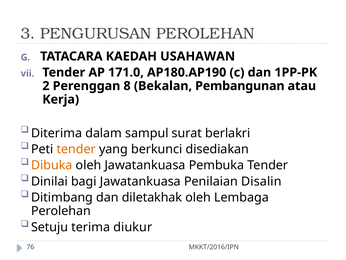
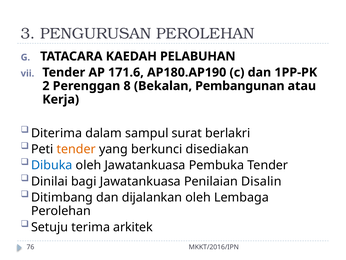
USAHAWAN: USAHAWAN -> PELABUHAN (198, 56)
171.0: 171.0 -> 171.6 (126, 72)
Dibuka colour: orange -> blue (52, 165)
diletakhak: diletakhak -> dijalankan (152, 197)
diukur: diukur -> arkitek (133, 227)
